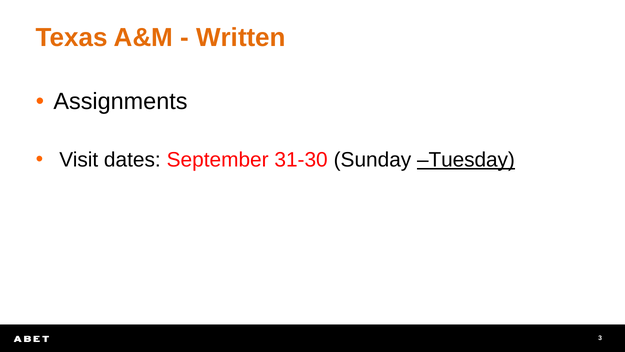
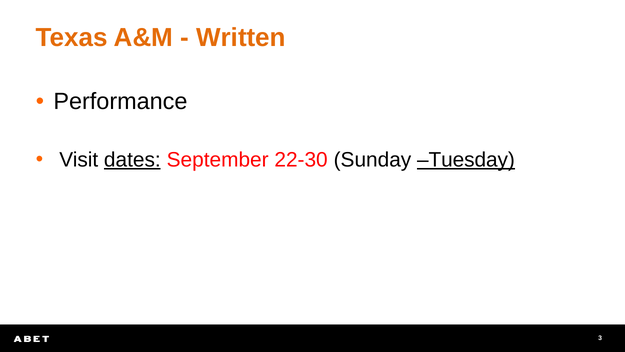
Assignments: Assignments -> Performance (120, 102)
dates underline: none -> present (132, 160)
31-30: 31-30 -> 22-30 (301, 160)
